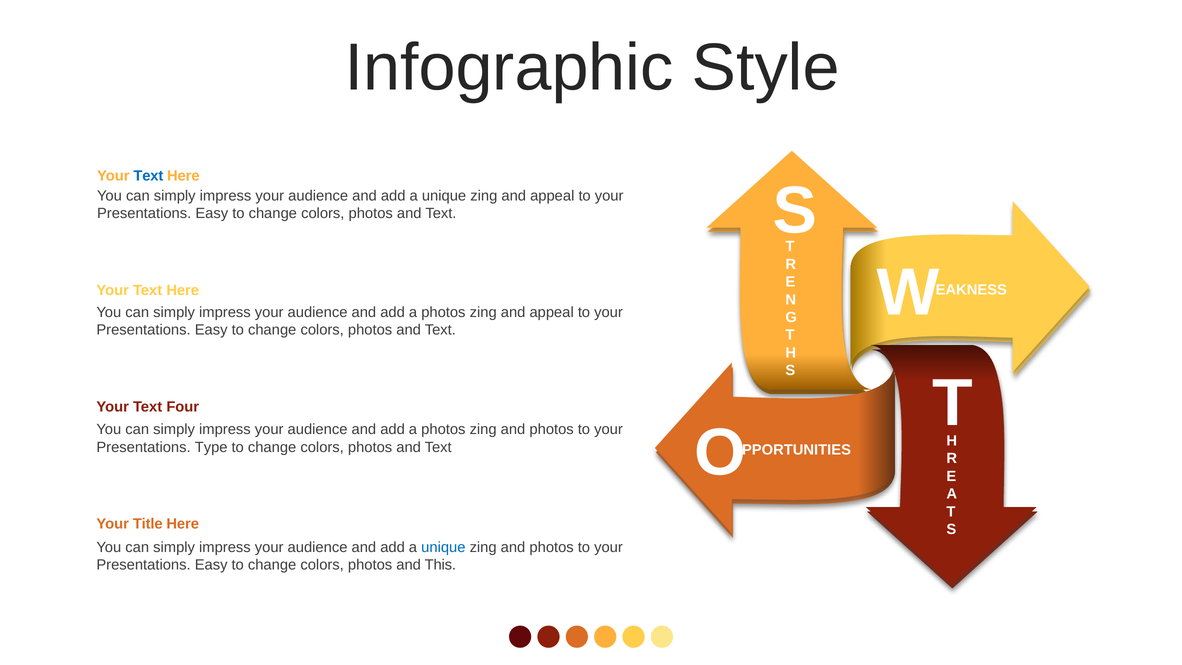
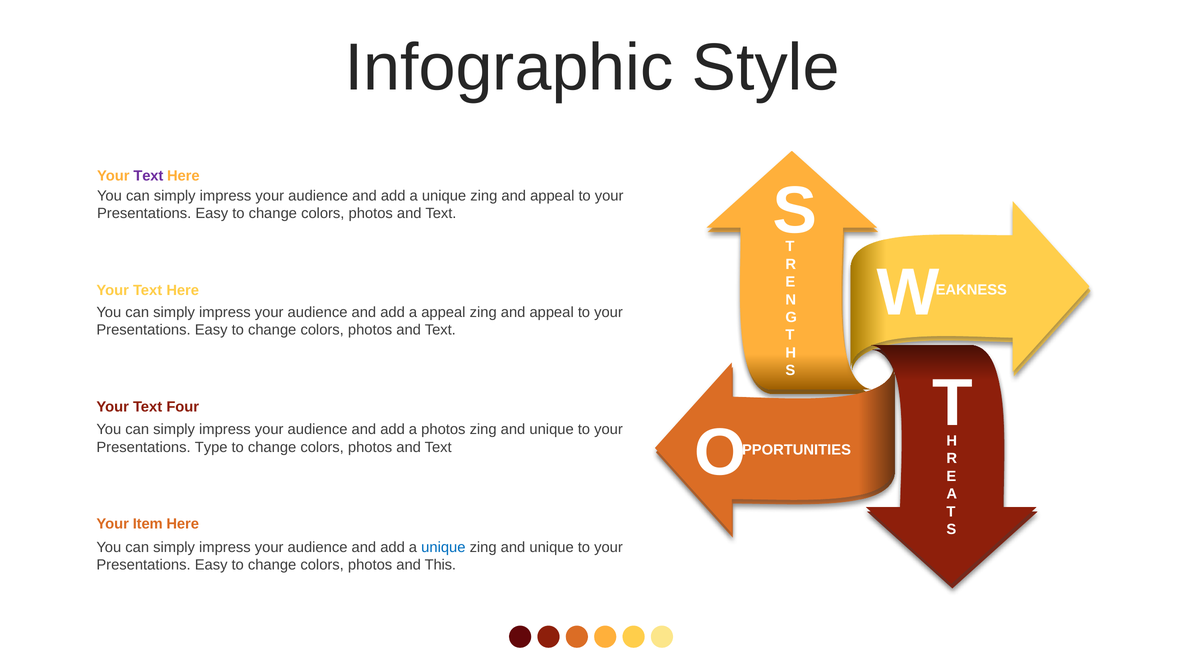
Text colour: blue -> purple (148, 176)
photos: photos -> appeal (443, 312)
photos: photos -> unique (552, 429)
Title: Title -> Item (148, 524)
photos: photos -> unique (552, 547)
